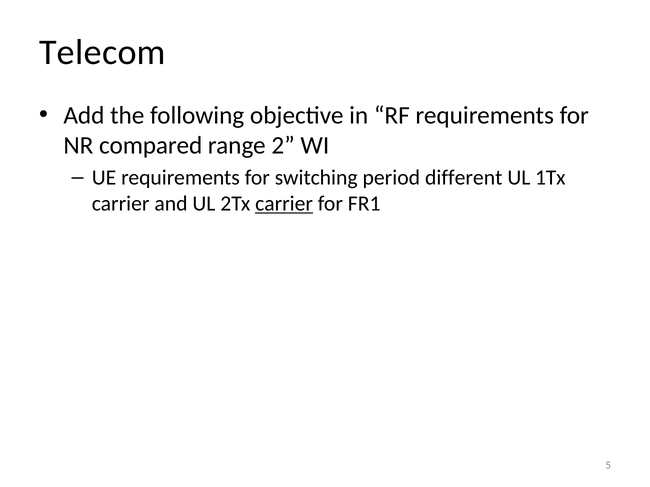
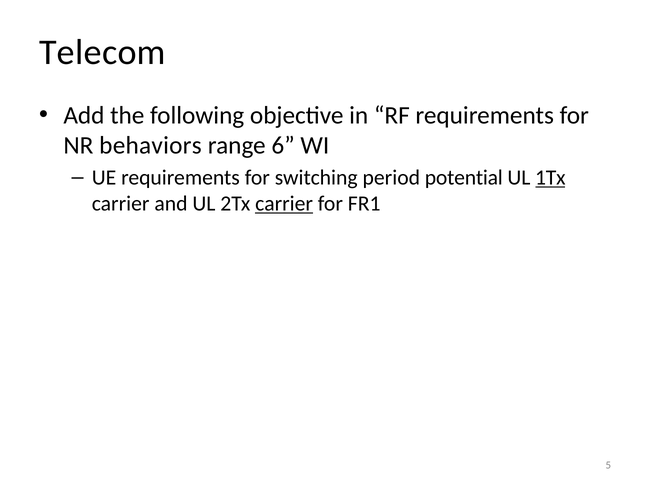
compared: compared -> behaviors (150, 146)
2: 2 -> 6 (283, 146)
different: different -> potential (464, 178)
1Tx underline: none -> present (550, 178)
